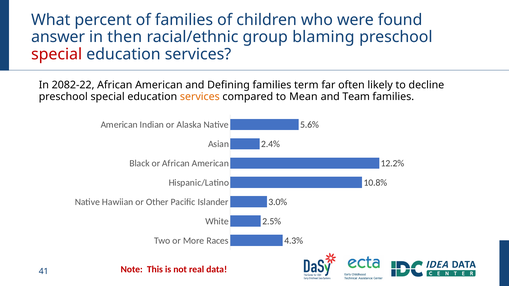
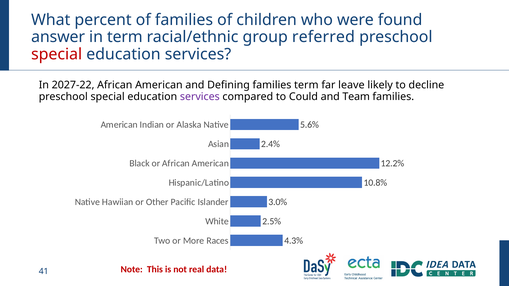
in then: then -> term (125, 37)
blaming: blaming -> referred (323, 37)
2082-22: 2082-22 -> 2027-22 (73, 85)
often: often -> leave (351, 85)
services colour: orange -> purple (200, 97)
Mean: Mean -> Could (303, 97)
